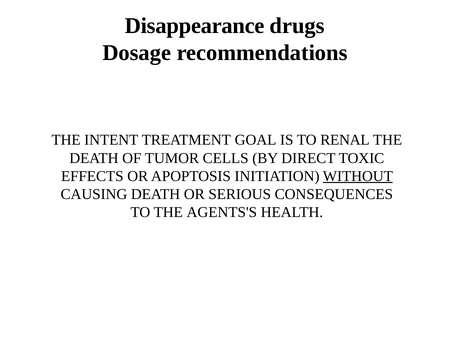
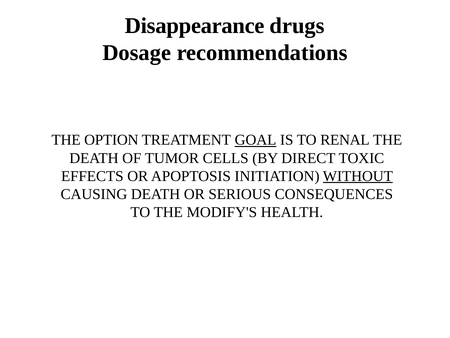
INTENT: INTENT -> OPTION (111, 140)
GOAL underline: none -> present (256, 140)
AGENTS'S: AGENTS'S -> MODIFY'S (222, 212)
